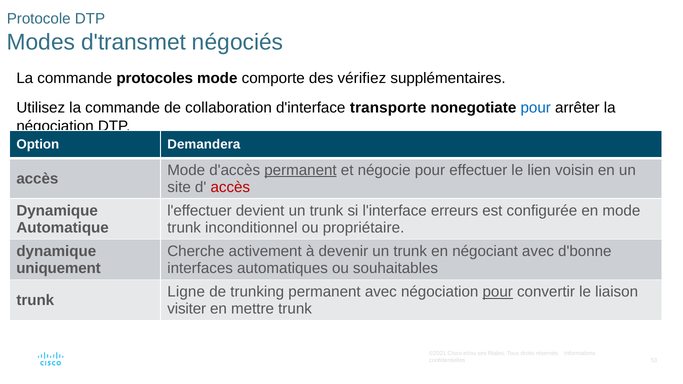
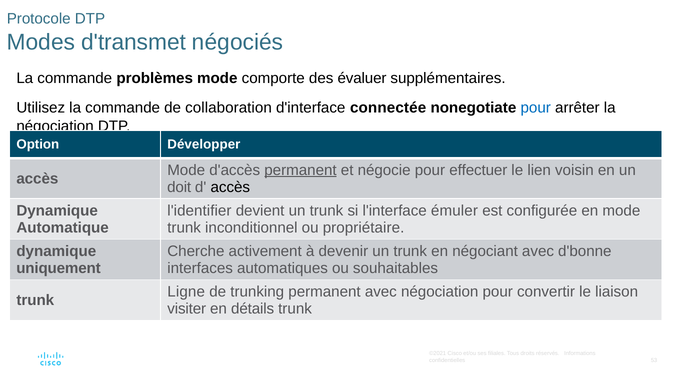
protocoles: protocoles -> problèmes (155, 78)
vérifiez: vérifiez -> évaluer (362, 78)
transporte: transporte -> connectée (388, 108)
Demandera: Demandera -> Développer (204, 145)
site: site -> doit (179, 187)
accès colour: red -> black (230, 187)
l'effectuer: l'effectuer -> l'identifier (199, 211)
erreurs: erreurs -> émuler (454, 211)
pour underline: present -> none (498, 292)
mettre: mettre -> détails (253, 309)
